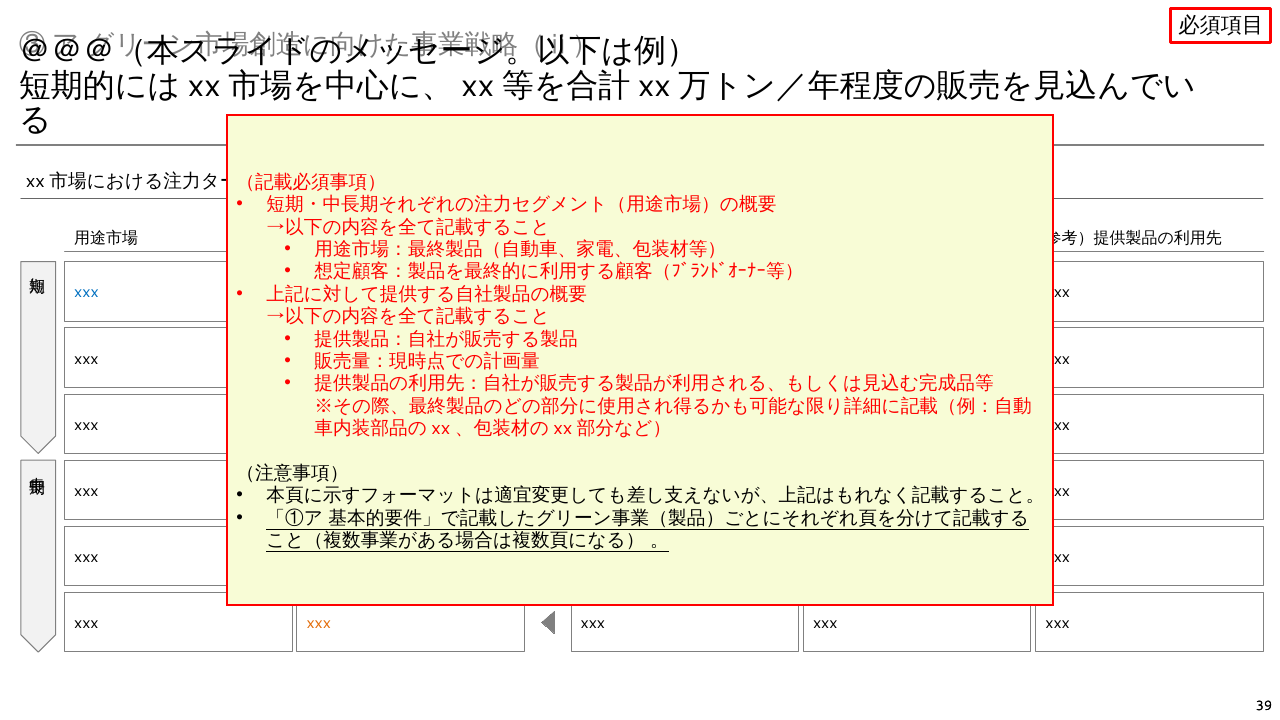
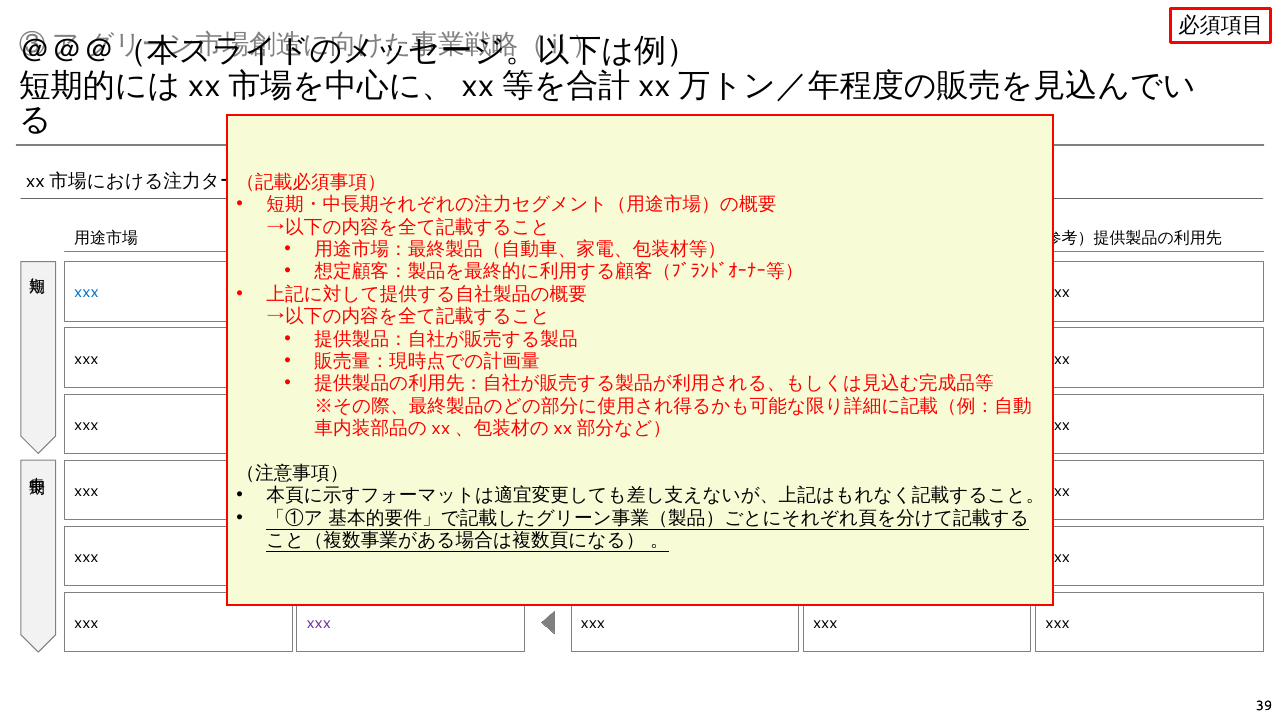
xxx colour: orange -> purple (319, 623)
